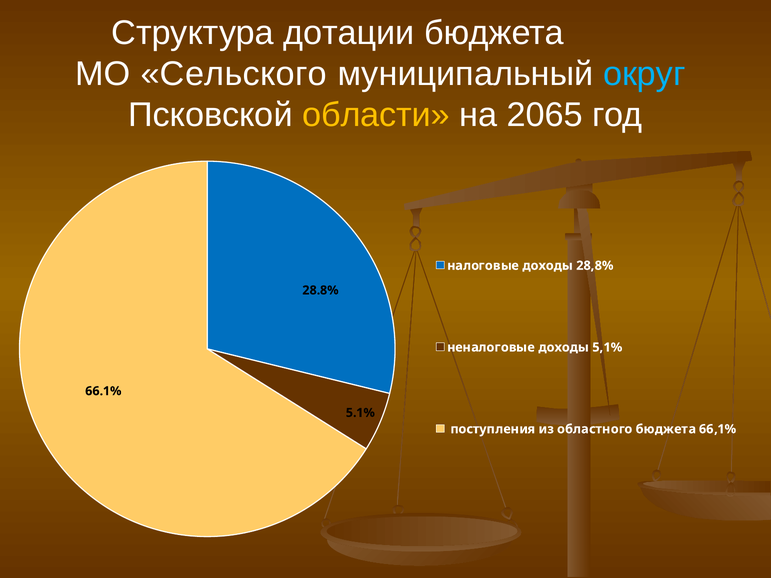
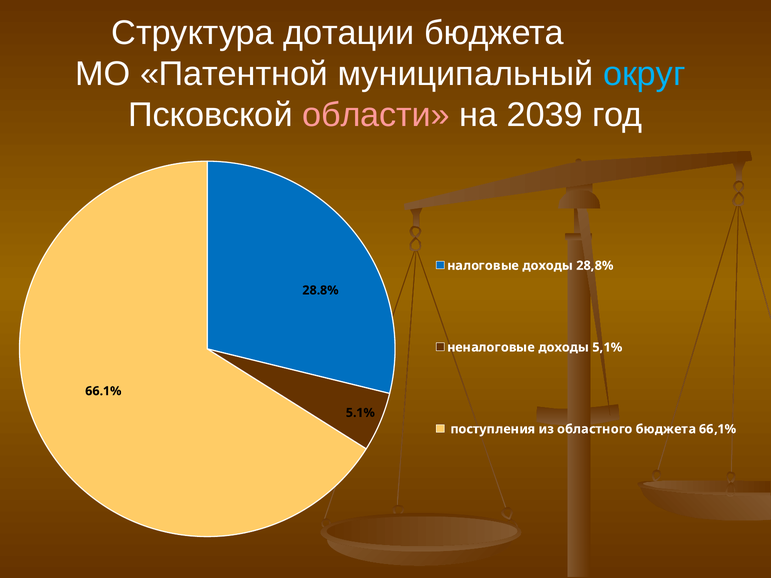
Сельского: Сельского -> Патентной (234, 74)
области colour: yellow -> pink (376, 115)
2065: 2065 -> 2039 (545, 115)
